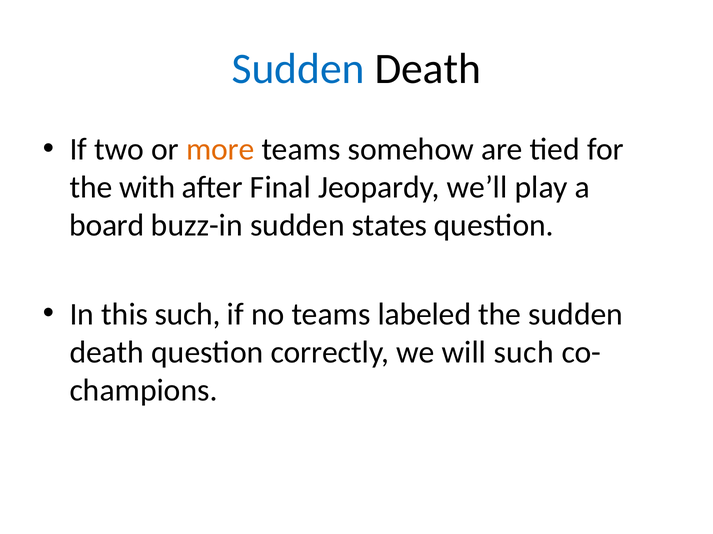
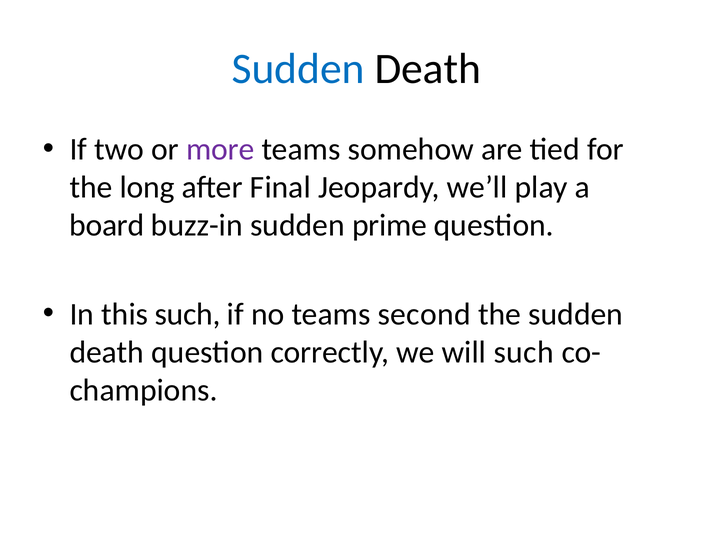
more colour: orange -> purple (220, 150)
with: with -> long (147, 188)
states: states -> prime (390, 226)
labeled: labeled -> second (424, 315)
